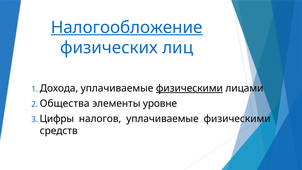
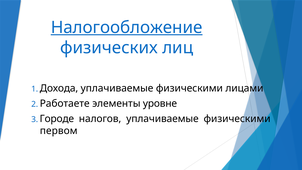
физическими underline: present -> none (189, 88)
Общества: Общества -> Работаете (65, 103)
Цифры: Цифры -> Городе (57, 119)
средств: средств -> первом (59, 131)
